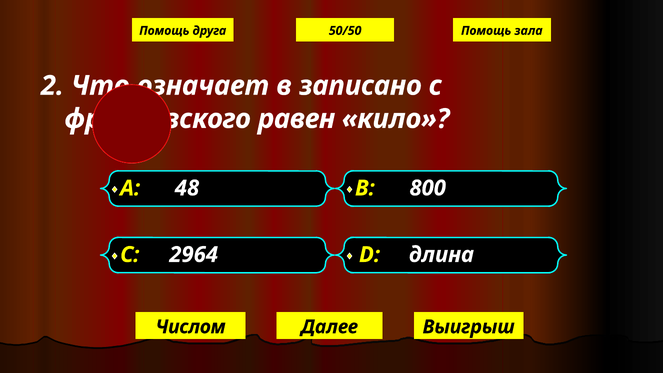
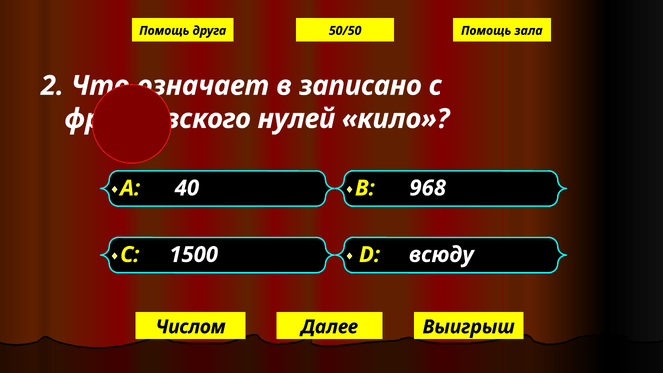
равен: равен -> нулей (296, 119)
48: 48 -> 40 (187, 188)
800: 800 -> 968 (428, 188)
2964: 2964 -> 1500 (194, 255)
длина: длина -> всюду (441, 255)
